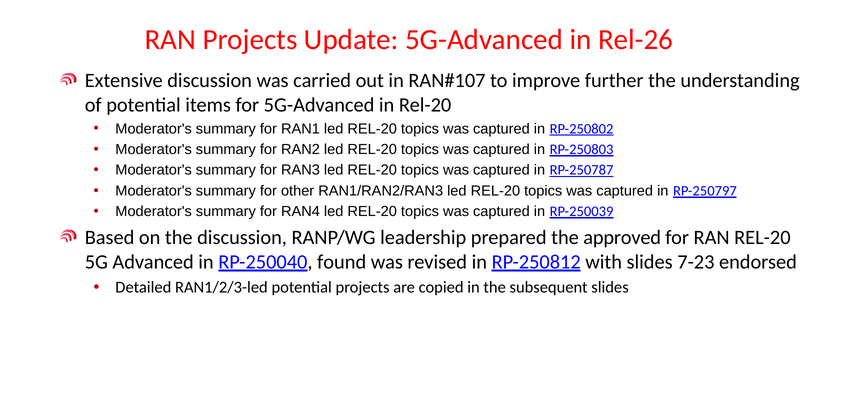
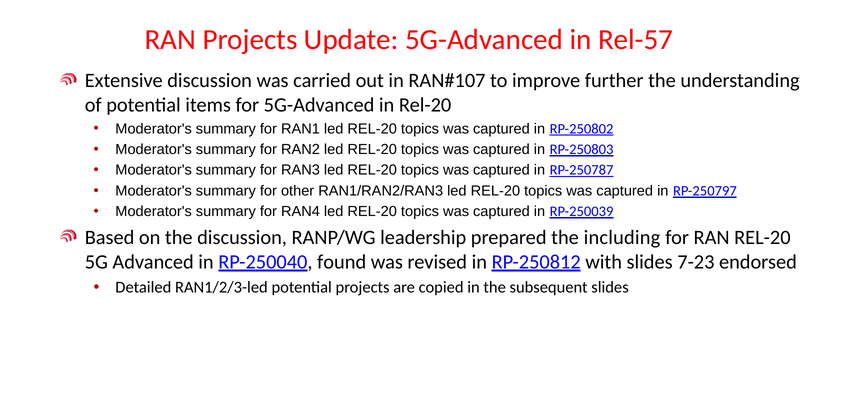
Rel-26: Rel-26 -> Rel-57 (636, 40)
approved: approved -> including (622, 238)
